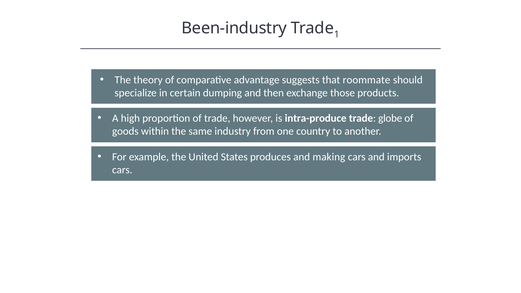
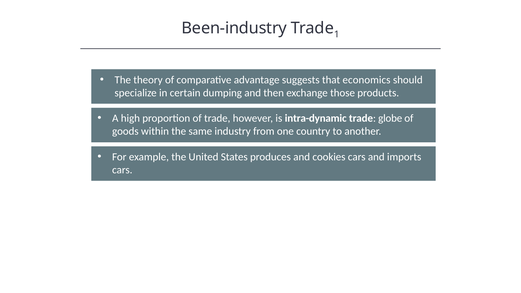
roommate: roommate -> economics (367, 80)
intra-produce: intra-produce -> intra-dynamic (316, 118)
making: making -> cookies (329, 157)
